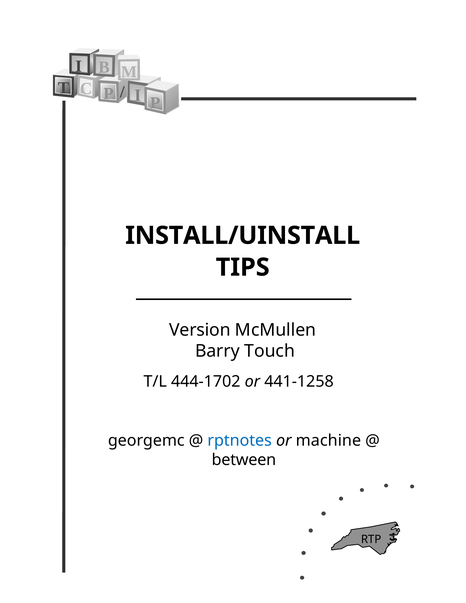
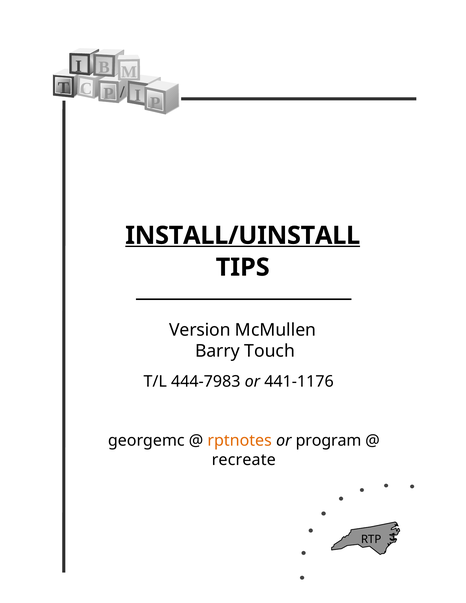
INSTALL/UINSTALL underline: none -> present (243, 235)
444-1702: 444-1702 -> 444-7983 (206, 381)
441-1258: 441-1258 -> 441-1176 (299, 381)
rptnotes colour: blue -> orange (240, 440)
machine: machine -> program (329, 440)
between: between -> recreate (244, 460)
